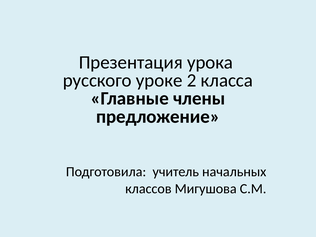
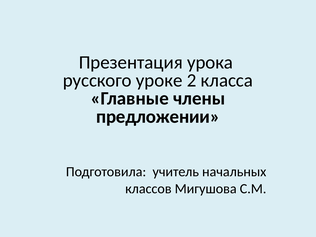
предложение: предложение -> предложении (158, 117)
